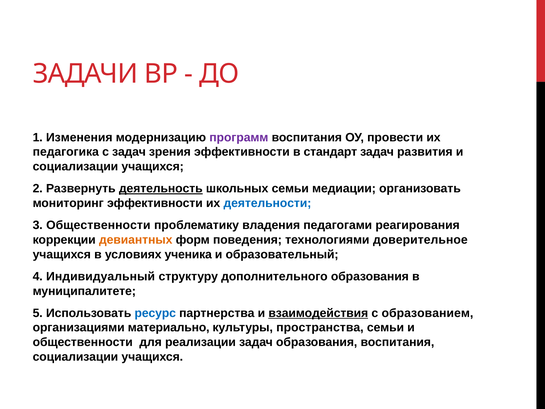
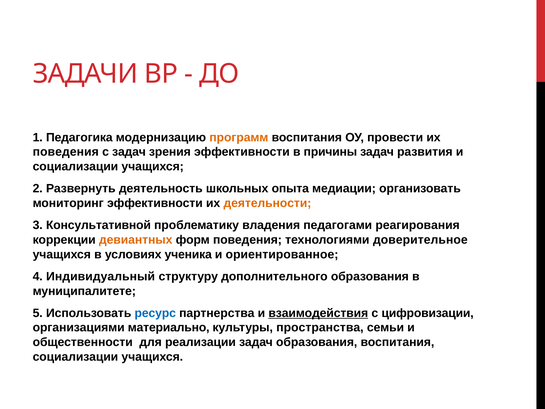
Изменения: Изменения -> Педагогика (79, 137)
программ colour: purple -> orange (239, 137)
педагогика: педагогика -> поведения (66, 152)
стандарт: стандарт -> причины (330, 152)
деятельность underline: present -> none (161, 189)
школьных семьи: семьи -> опыта (290, 189)
деятельности colour: blue -> orange (267, 203)
3 Общественности: Общественности -> Консультативной (98, 225)
образовательный: образовательный -> ориентированное (282, 254)
образованием: образованием -> цифровизации (428, 313)
